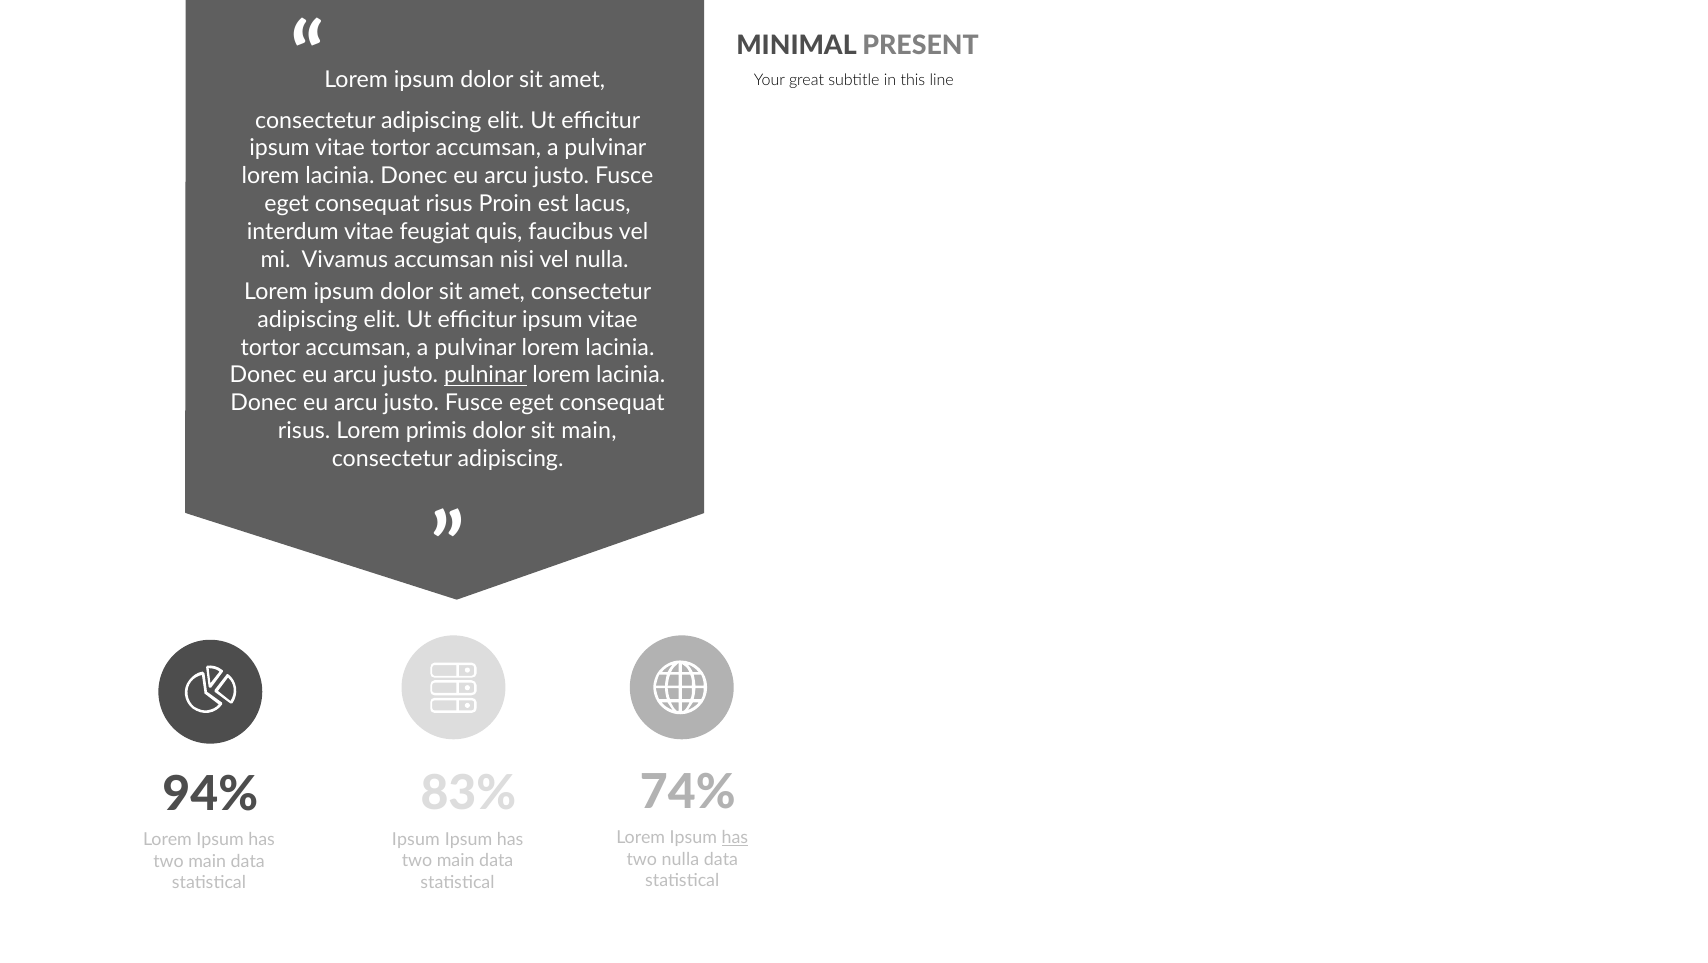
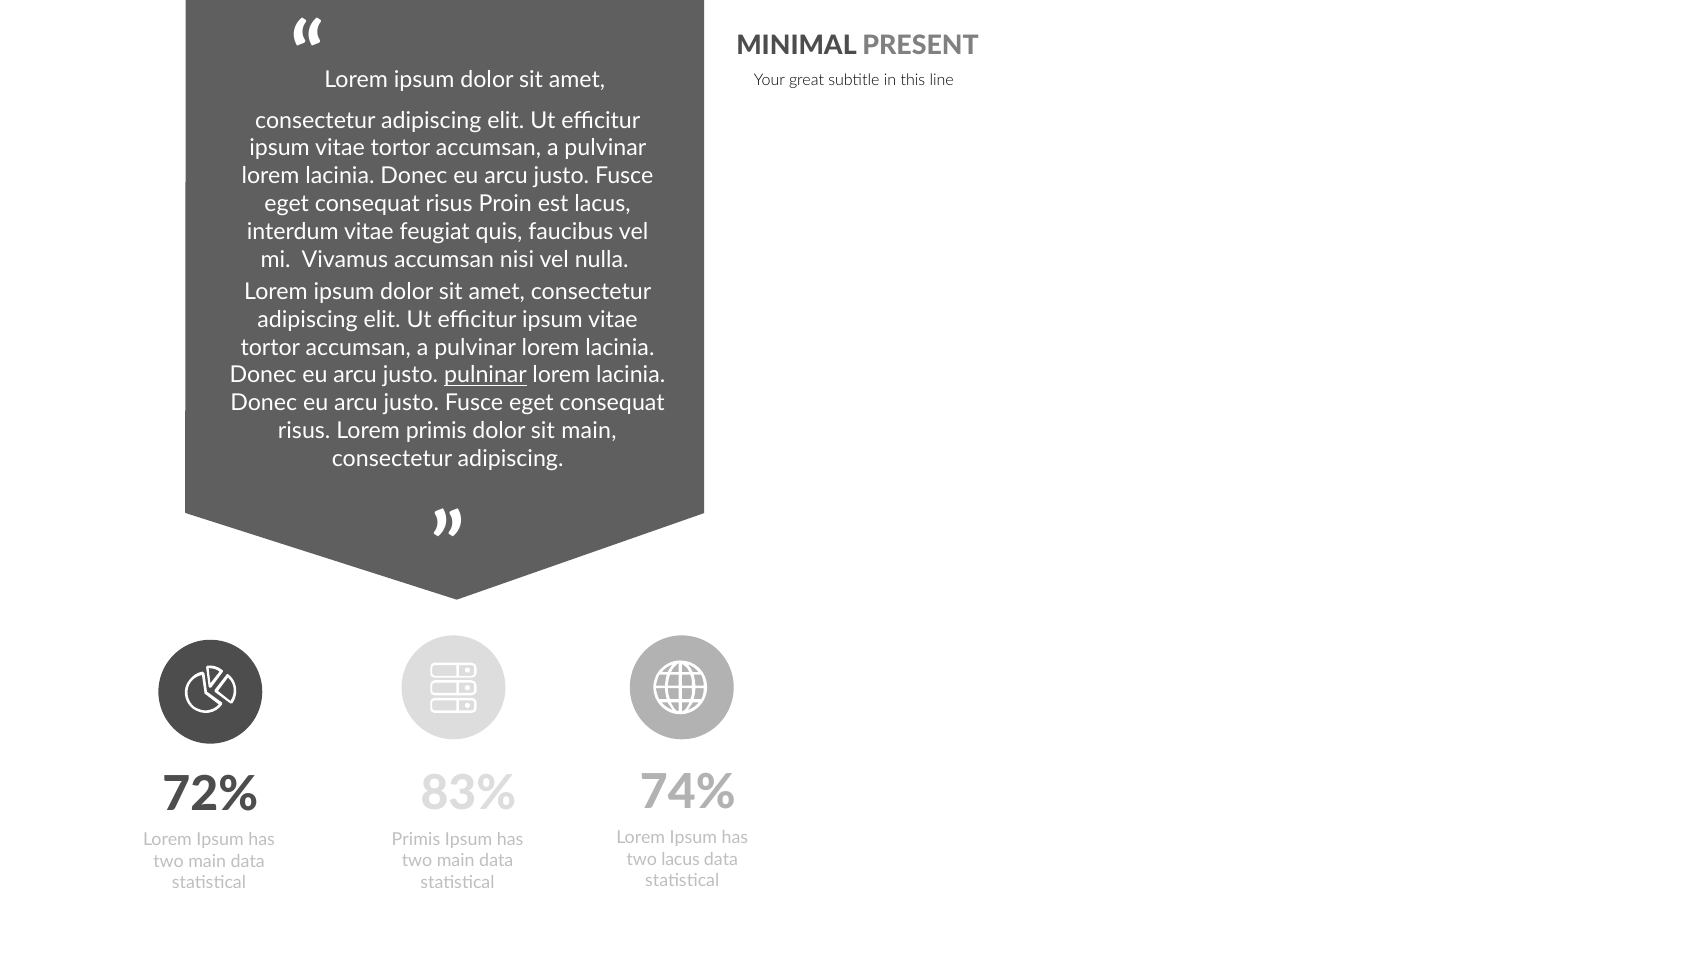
94%: 94% -> 72% (210, 794)
has underline: present -> none (735, 838)
Ipsum: Ipsum -> Primis (416, 840)
two nulla: nulla -> lacus (681, 860)
